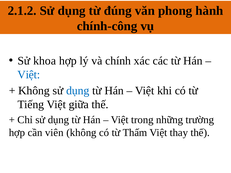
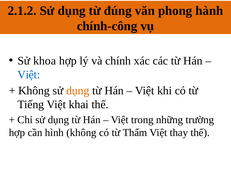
dụng colour: blue -> orange (78, 91)
giữa: giữa -> khai (79, 105)
viên: viên -> hình (54, 133)
